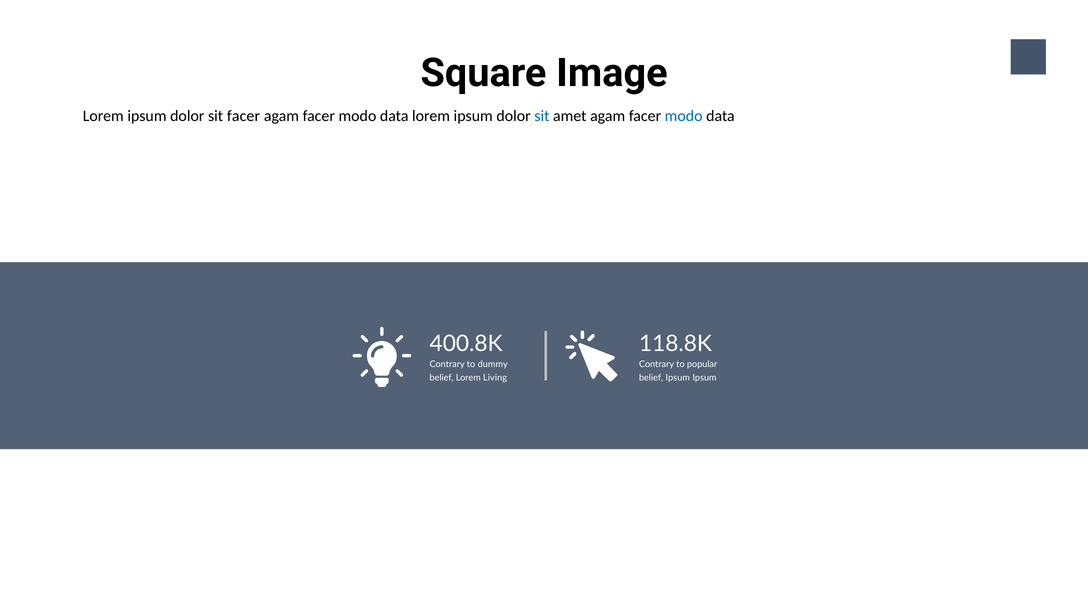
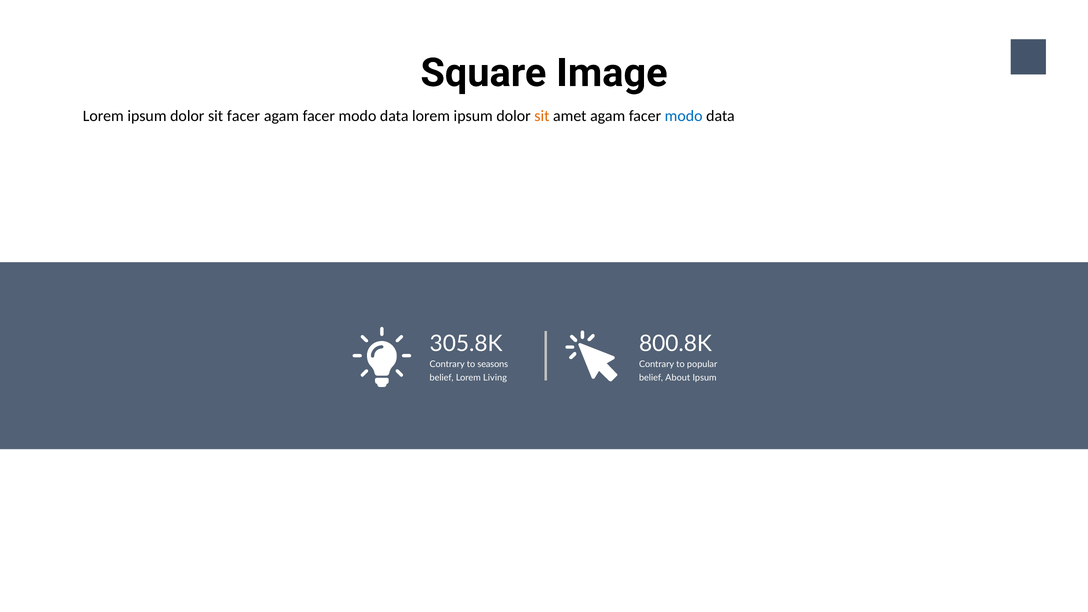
sit colour: blue -> orange (542, 116)
400.8K: 400.8K -> 305.8K (466, 344)
118.8K: 118.8K -> 800.8K (676, 344)
dummy: dummy -> seasons (493, 364)
belief Ipsum: Ipsum -> About (678, 378)
